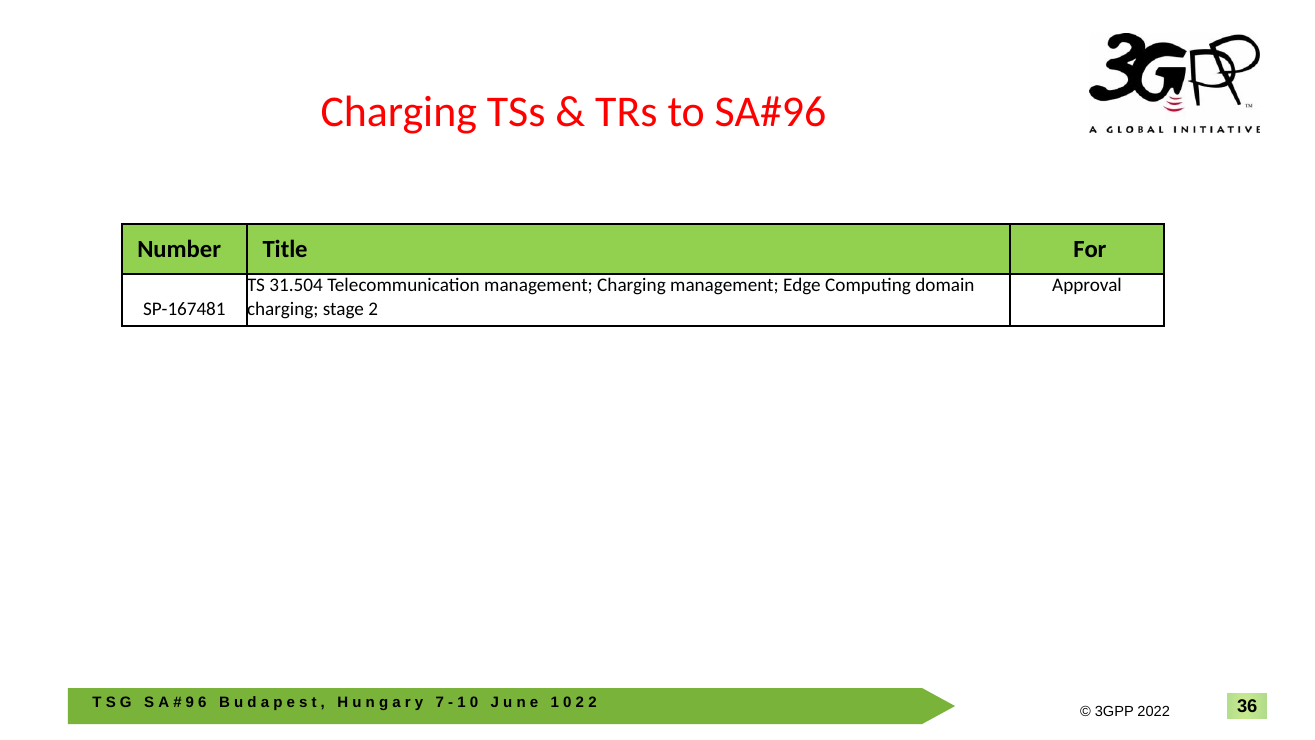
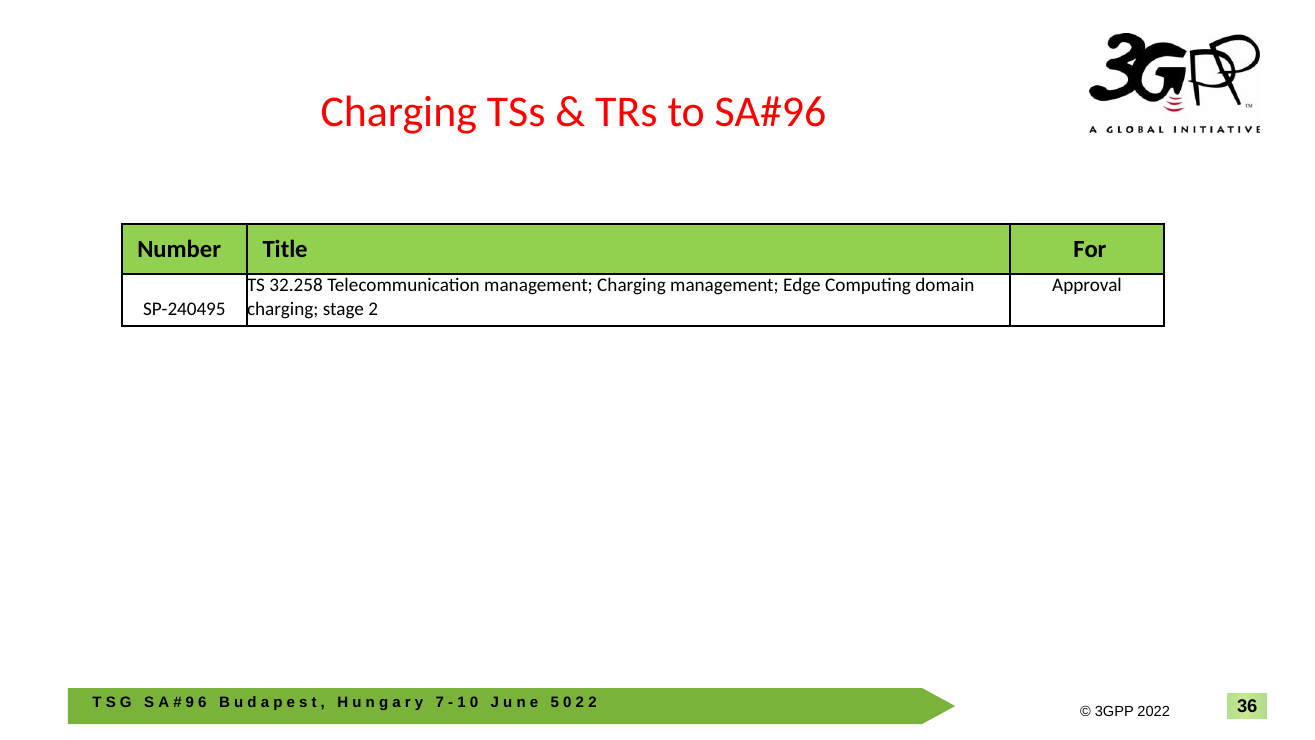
31.504: 31.504 -> 32.258 (296, 286)
SP-167481: SP-167481 -> SP-240495 (184, 309)
1: 1 -> 5 (555, 703)
